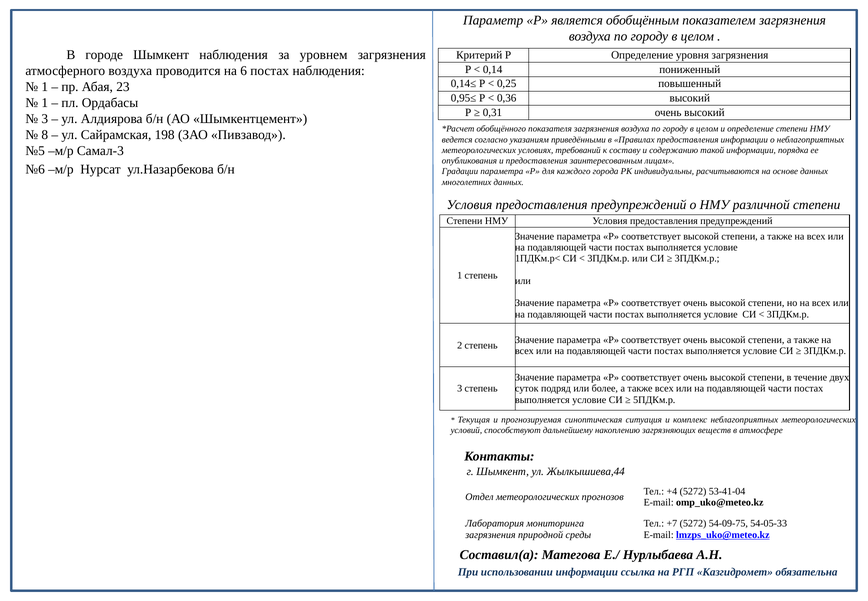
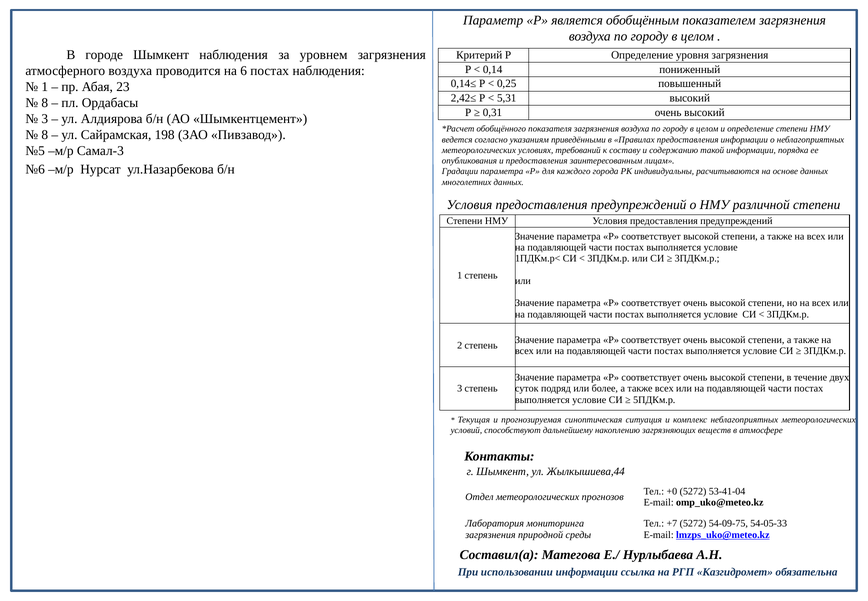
0,95≤: 0,95≤ -> 2,42≤ (464, 98)
0,36: 0,36 -> 5,31 (507, 98)
1: 1 -> 8 (45, 103)
+4: +4 -> +0 (672, 491)
